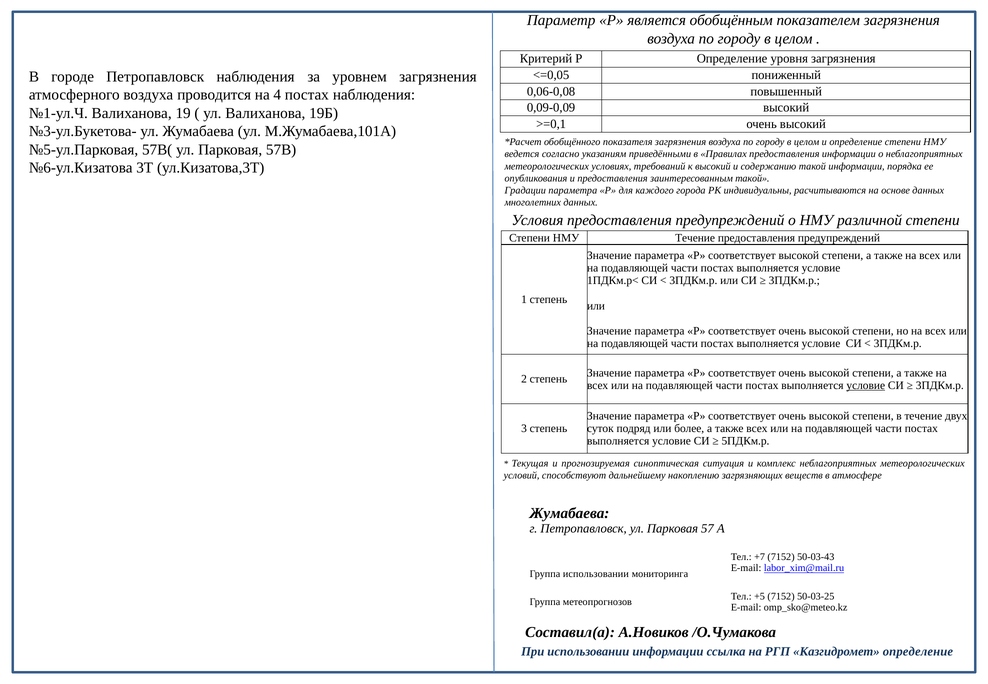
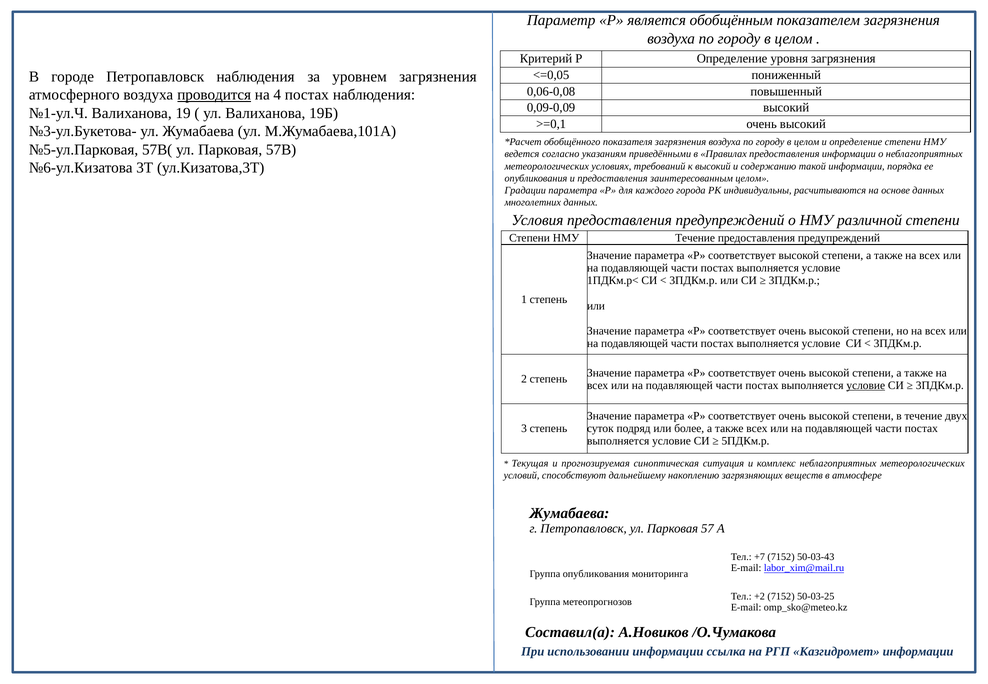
проводится underline: none -> present (214, 95)
заинтересованным такой: такой -> целом (752, 178)
Группа использовании: использовании -> опубликования (596, 574)
+5: +5 -> +2 (760, 596)
Казгидромет определение: определение -> информации (918, 651)
